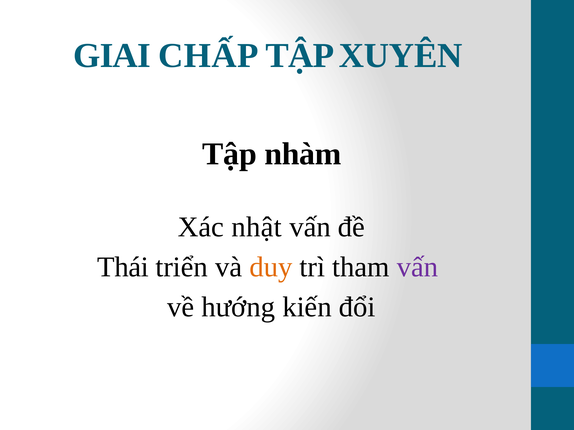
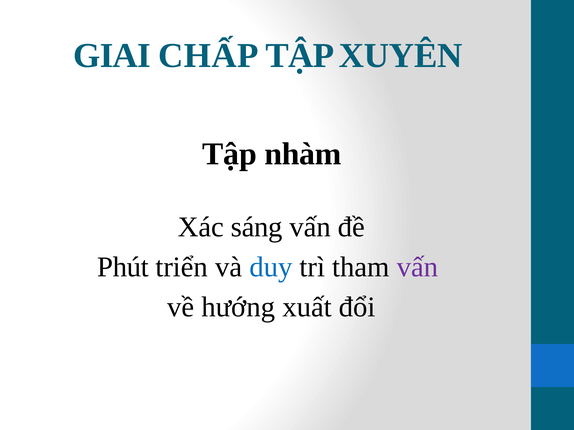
nhật: nhật -> sáng (257, 227)
Thái: Thái -> Phút (123, 267)
duy colour: orange -> blue (271, 267)
kiến: kiến -> xuất (307, 308)
